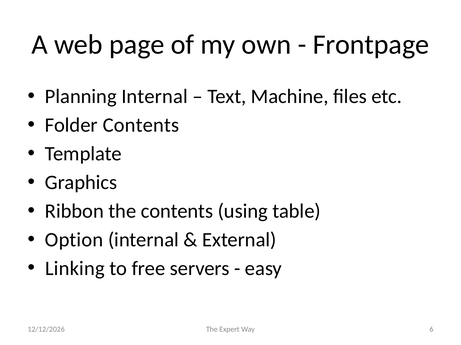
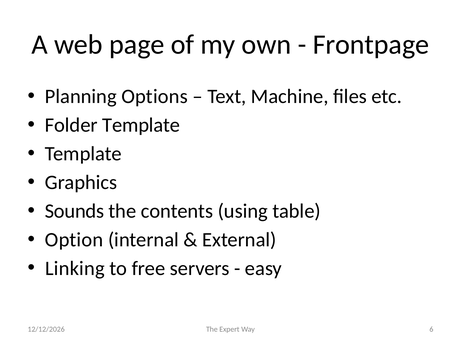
Planning Internal: Internal -> Options (155, 97)
Folder Contents: Contents -> Template (141, 125)
Ribbon: Ribbon -> Sounds (74, 211)
